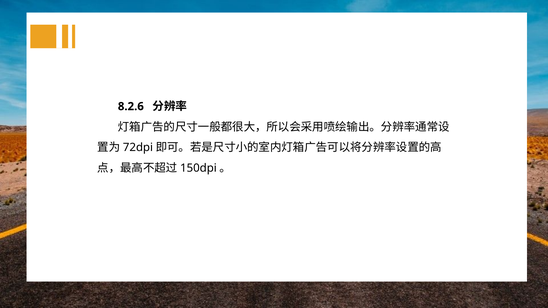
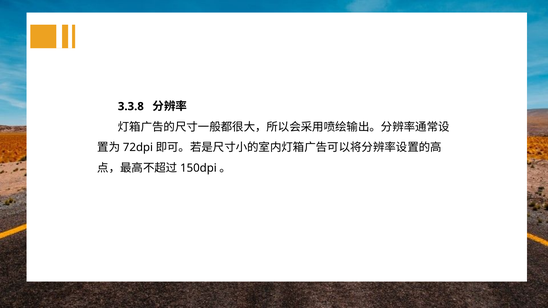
8.2.6: 8.2.6 -> 3.3.8 (131, 107)
